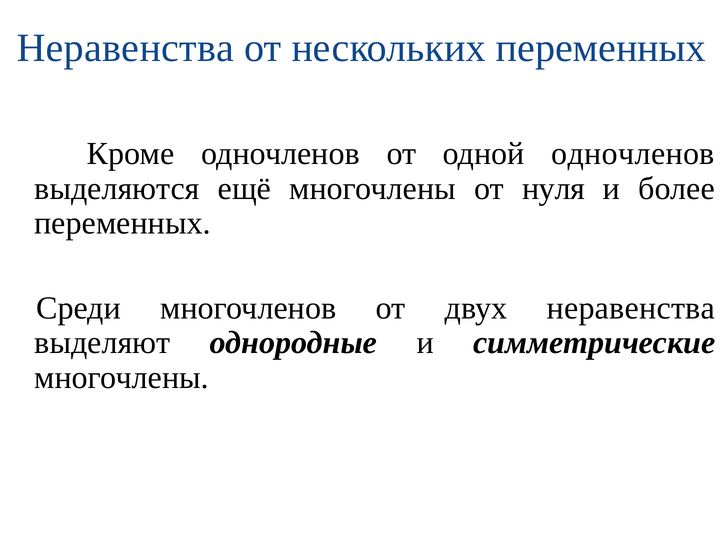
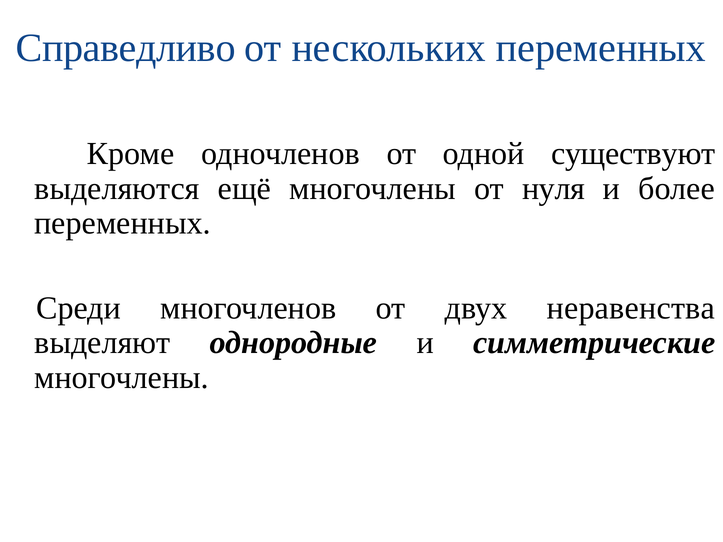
Неравенства: Неравенства -> Справедливо (126, 48)
одной одночленов: одночленов -> существуют (633, 154)
